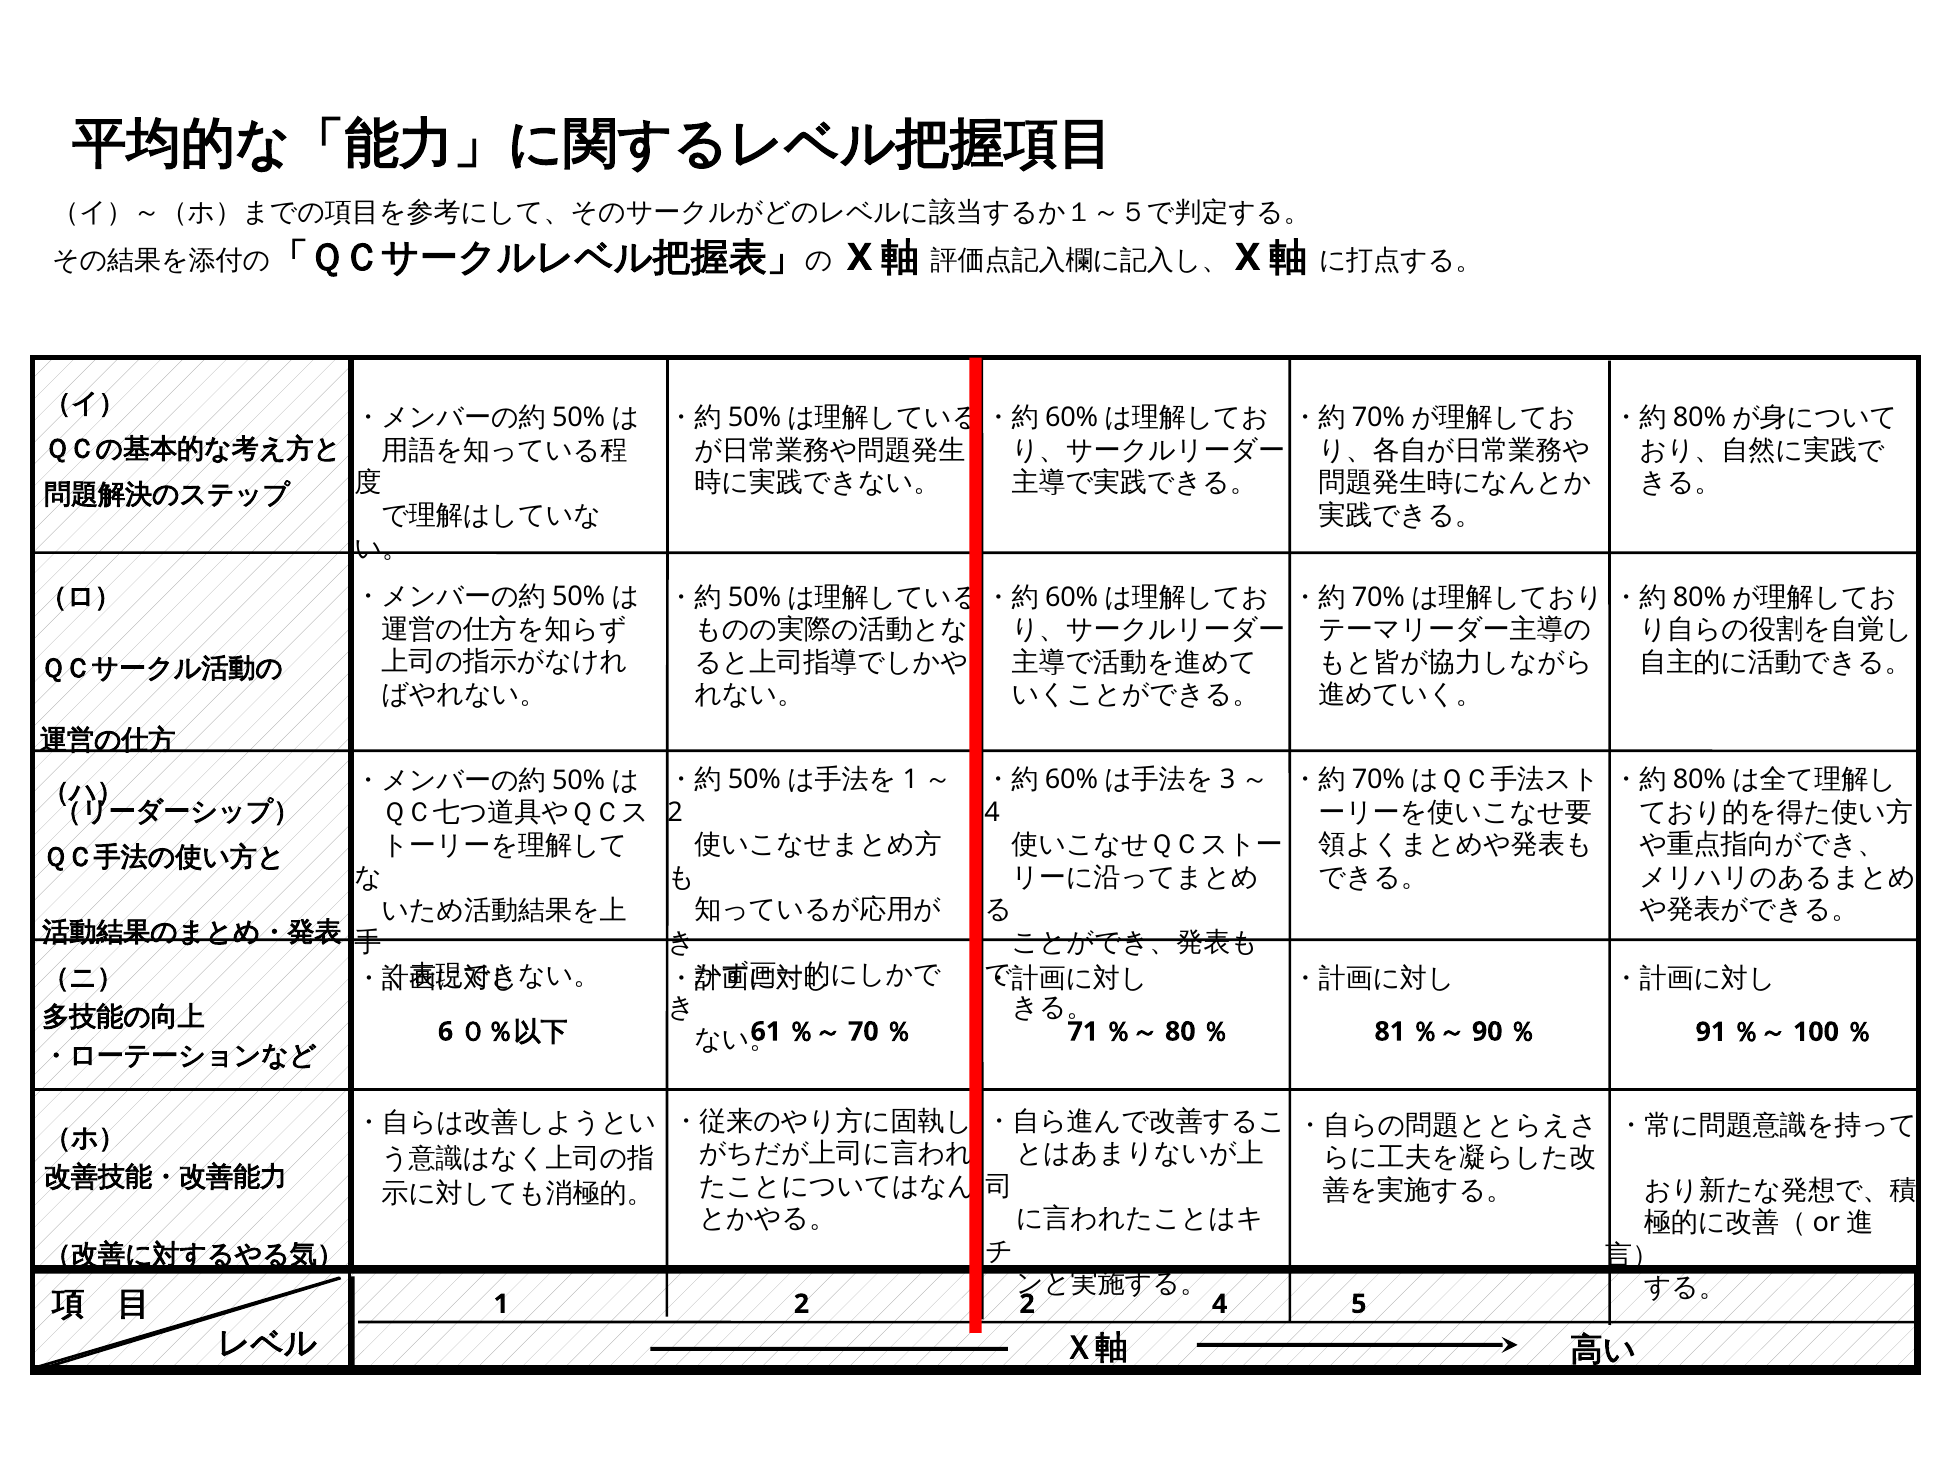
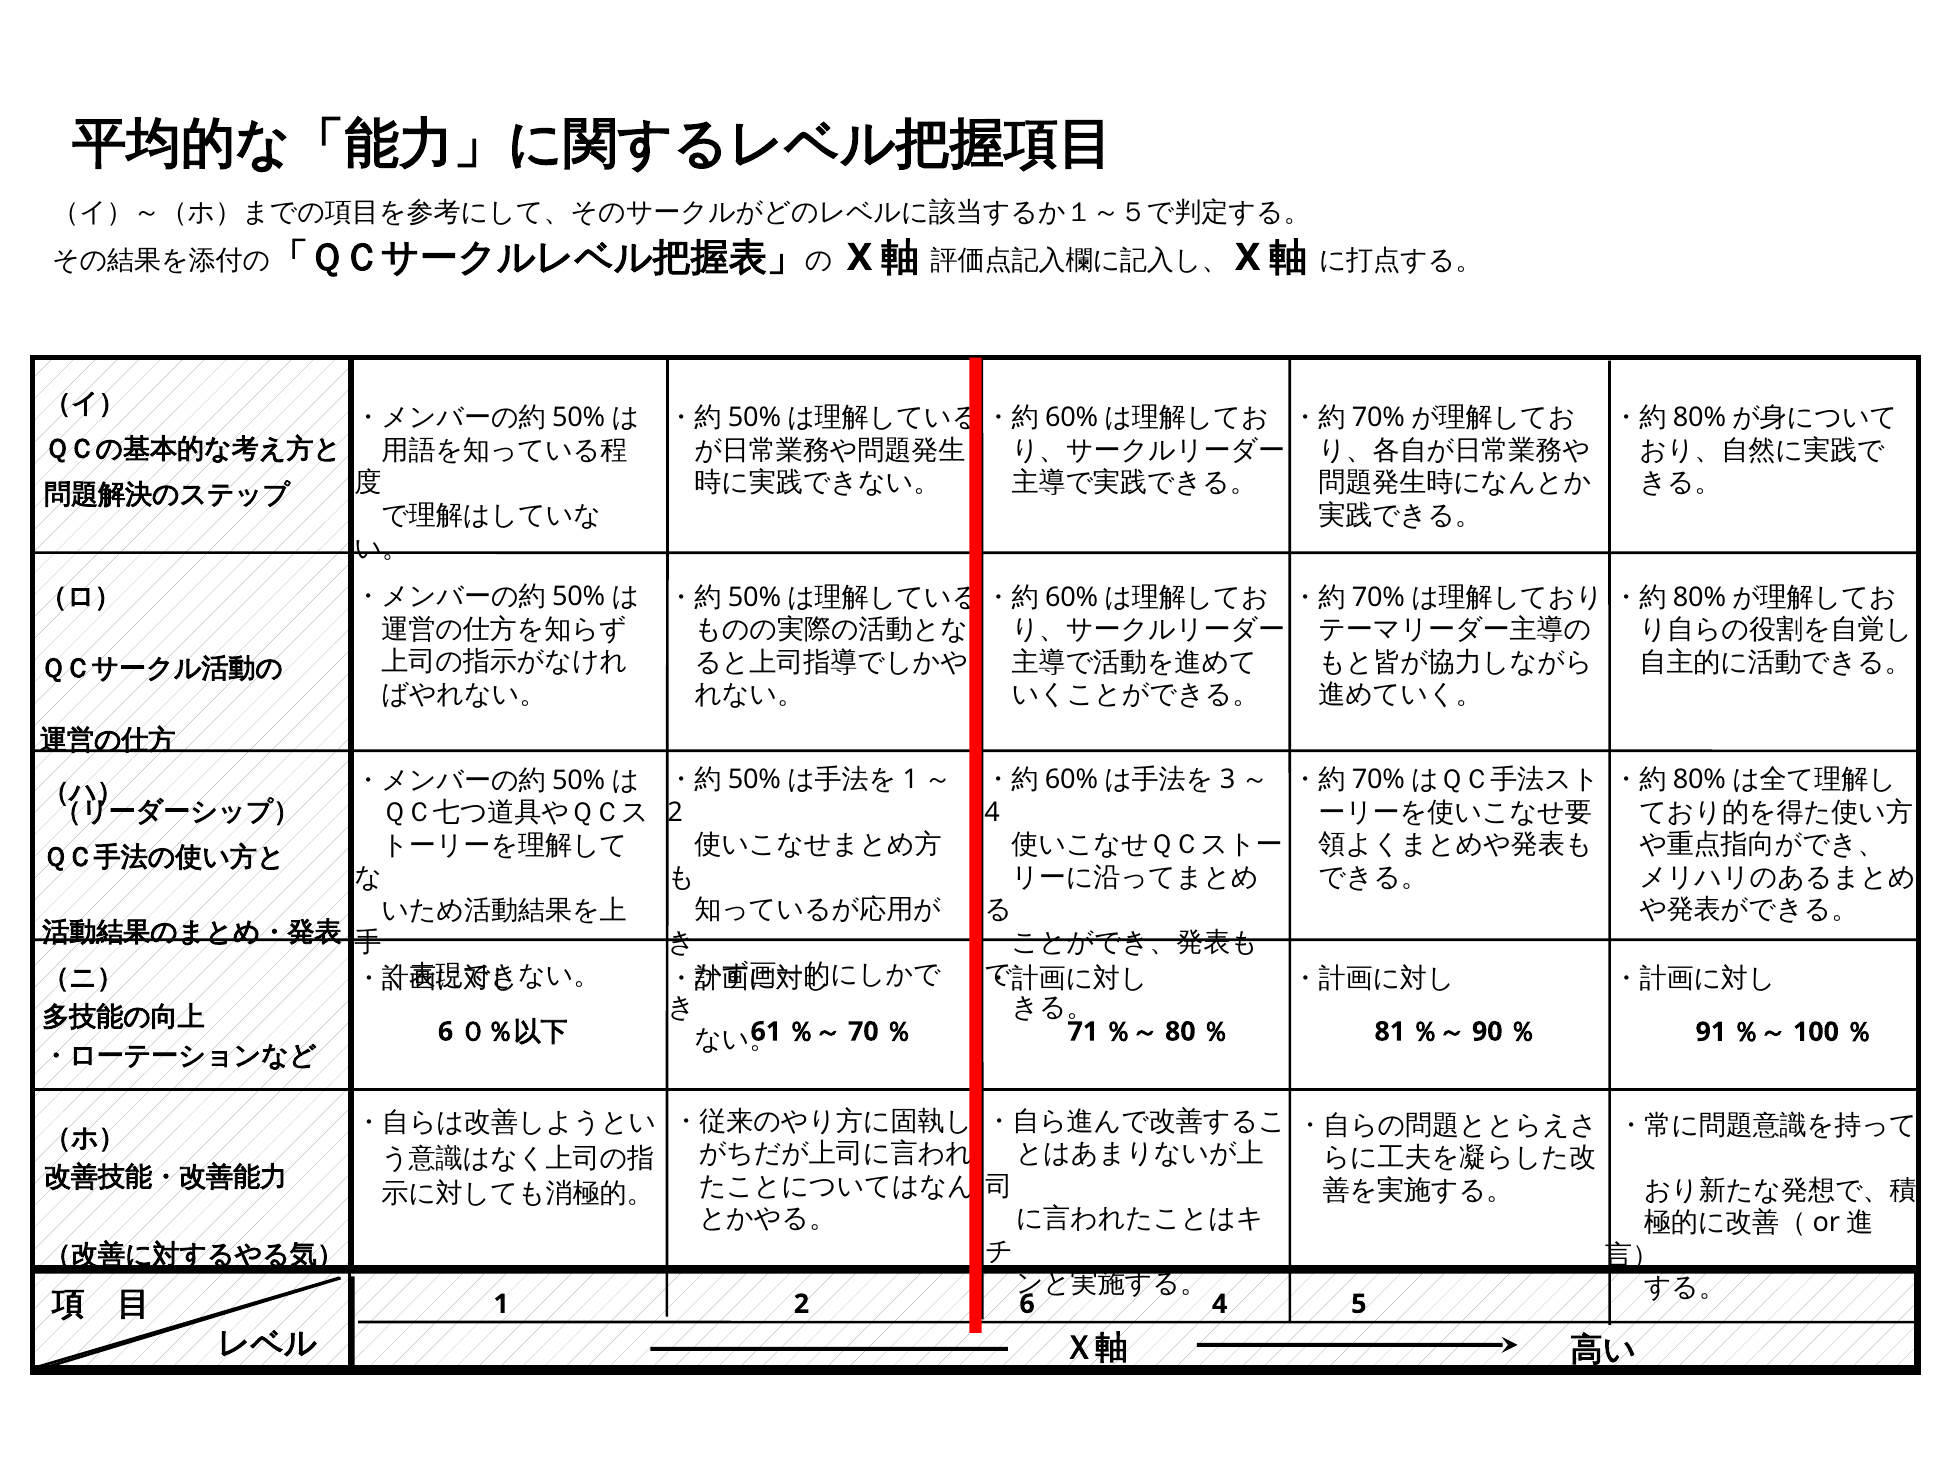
2 2: 2 -> 6 (1027, 1304)
